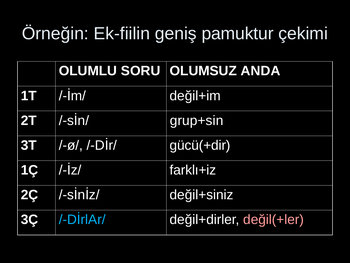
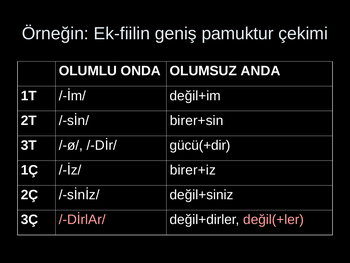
SORU: SORU -> ONDA (141, 71)
grup+sin: grup+sin -> birer+sin (197, 120)
farklı+iz: farklı+iz -> birer+iz (193, 170)
/-DİrlAr/ colour: light blue -> pink (82, 219)
